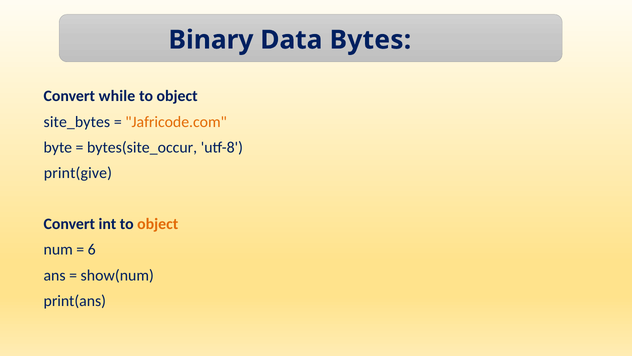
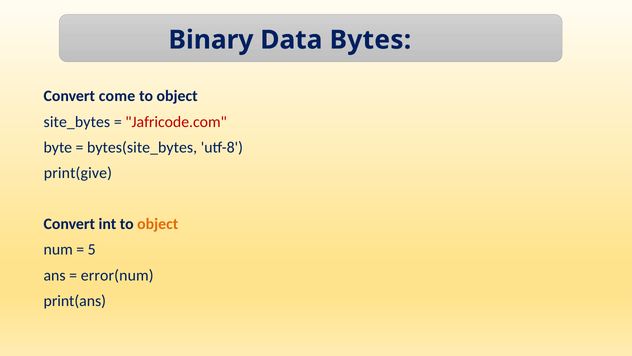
while: while -> come (117, 96)
Jafricode.com colour: orange -> red (176, 122)
bytes(site_occur: bytes(site_occur -> bytes(site_bytes (142, 147)
6: 6 -> 5 (92, 249)
show(num: show(num -> error(num (117, 275)
